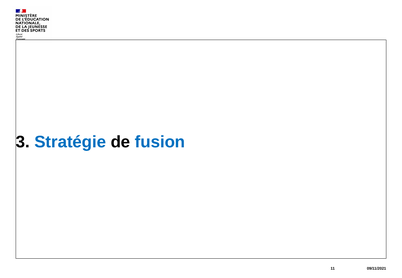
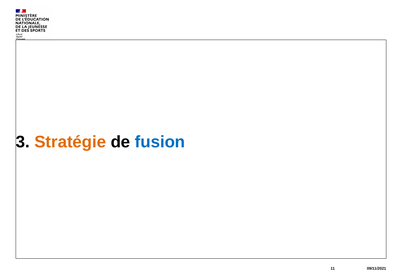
Stratégie colour: blue -> orange (70, 142)
